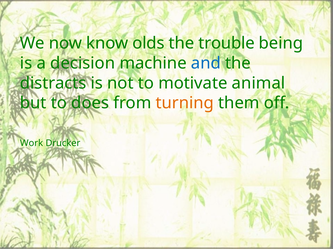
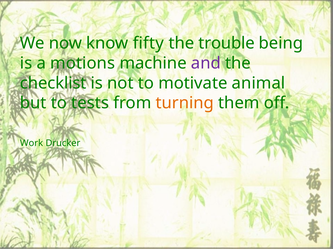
olds: olds -> fifty (148, 43)
decision: decision -> motions (83, 63)
and colour: blue -> purple (206, 63)
distracts: distracts -> checklist (53, 83)
does: does -> tests (90, 103)
